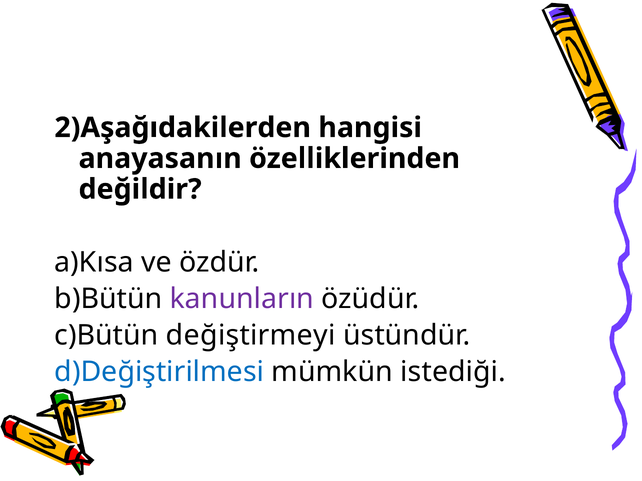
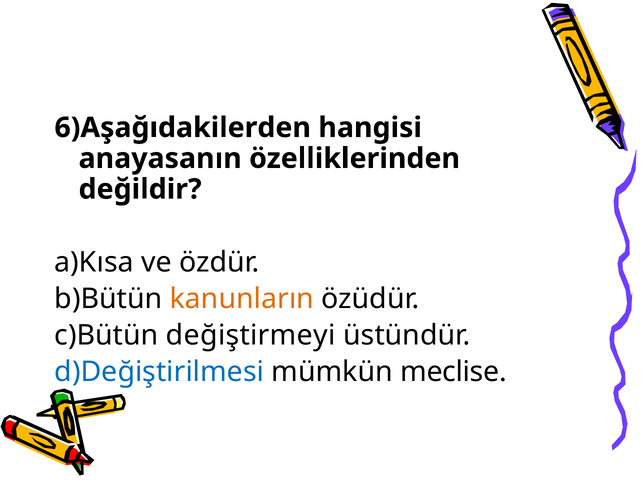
2)Aşağıdakilerden: 2)Aşağıdakilerden -> 6)Aşağıdakilerden (183, 128)
kanunların colour: purple -> orange (242, 299)
istediği: istediği -> meclise (453, 372)
